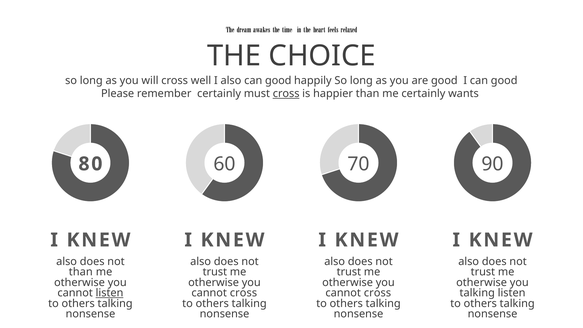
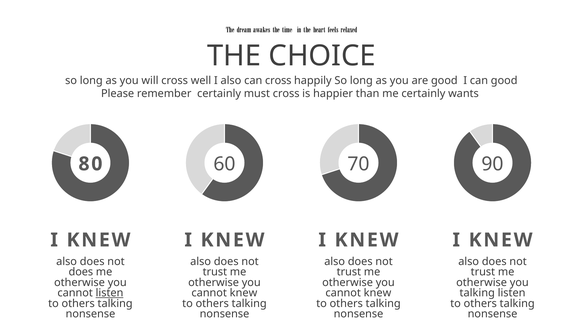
also can good: good -> cross (278, 81)
cross underline: present -> none (286, 94)
than: than -> does (81, 272)
cross: cross -> knew (244, 293)
cross: cross -> knew (378, 293)
